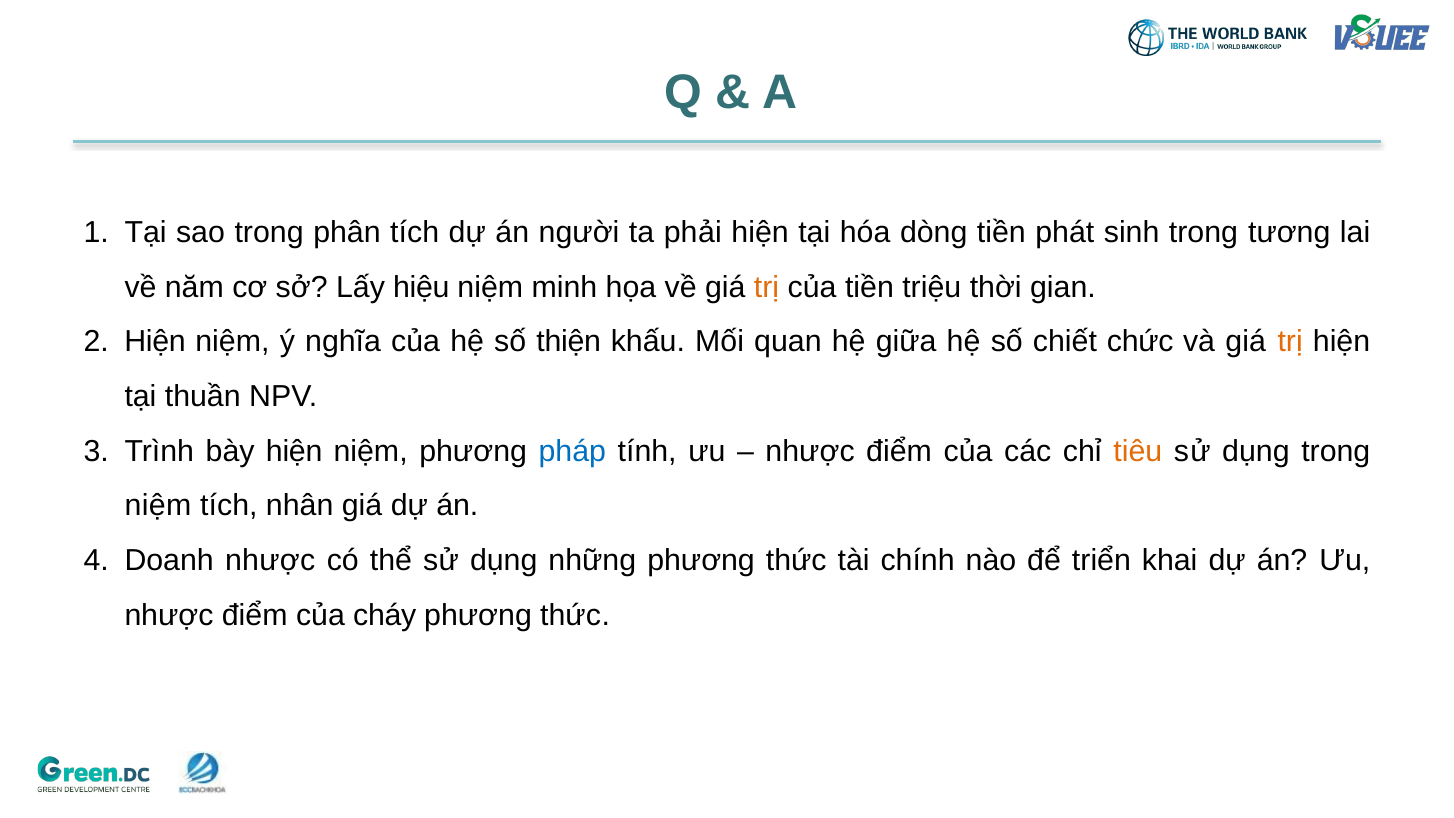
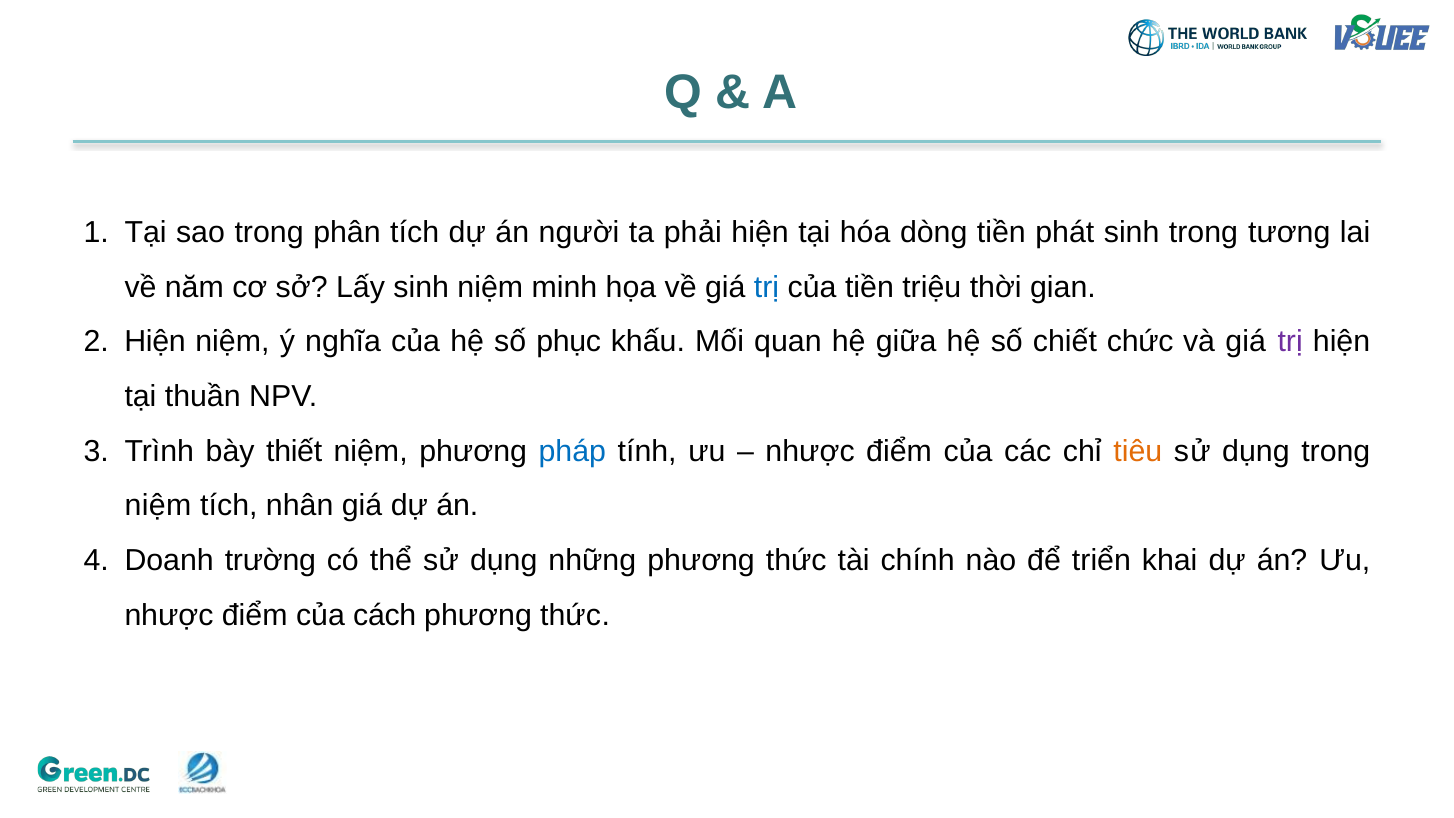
Lấy hiệu: hiệu -> sinh (421, 287)
trị colour: orange -> blue (767, 287)
thiện: thiện -> phục (569, 342)
trị colour: orange -> purple (1290, 342)
bày hiện: hiện -> thiết (294, 451)
Doanh nhược: nhược -> trường (270, 560)
cháy: cháy -> cách (385, 615)
